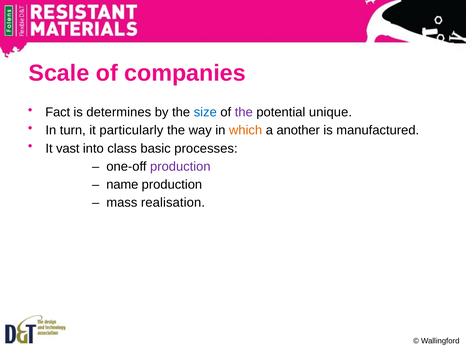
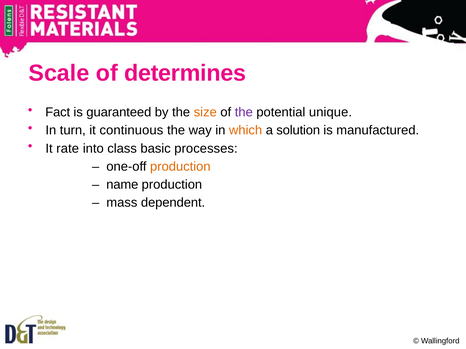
companies: companies -> determines (185, 73)
determines: determines -> guaranteed (119, 112)
size colour: blue -> orange (205, 112)
particularly: particularly -> continuous (131, 130)
another: another -> solution (298, 130)
vast: vast -> rate (68, 149)
production colour: purple -> orange (180, 167)
realisation: realisation -> dependent (173, 203)
